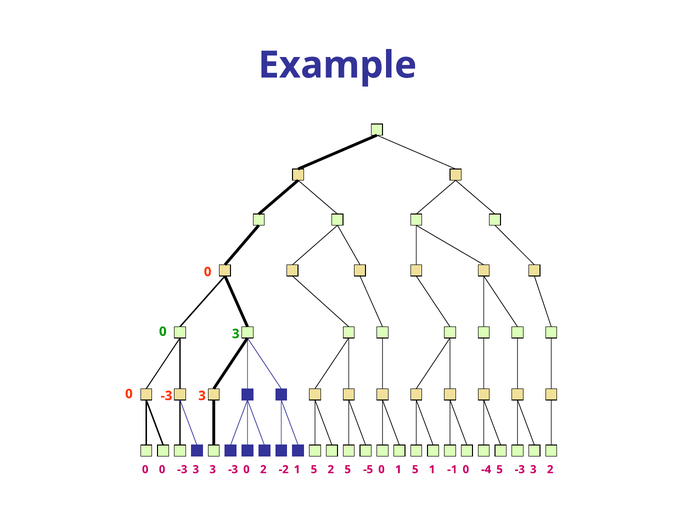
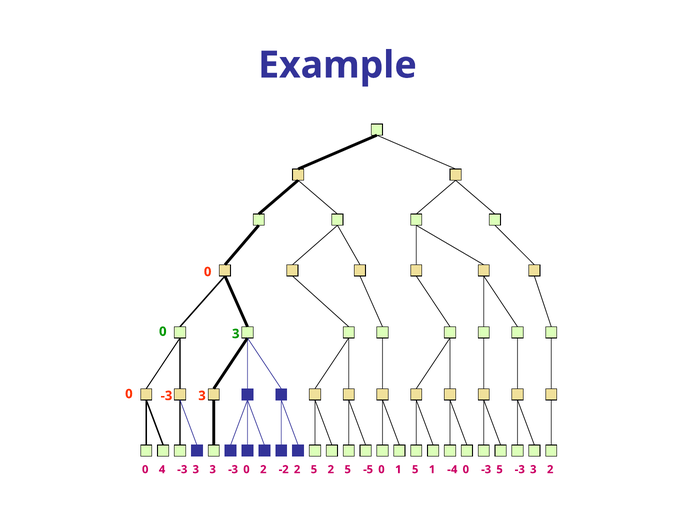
0: 0 -> 4 (162, 469)
-2 1: 1 -> 2 (297, 469)
-1: -1 -> -4 (452, 469)
3 -4: -4 -> -3 (486, 469)
